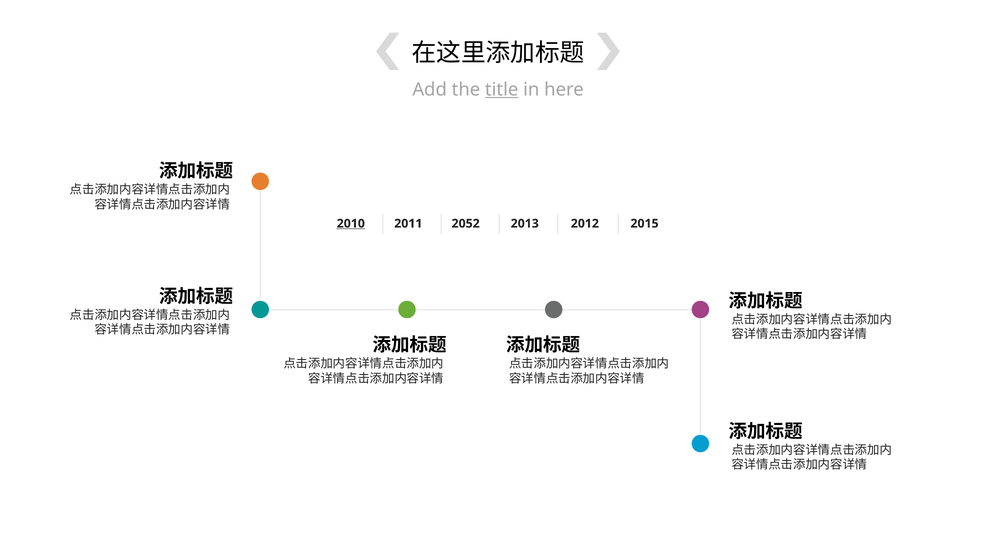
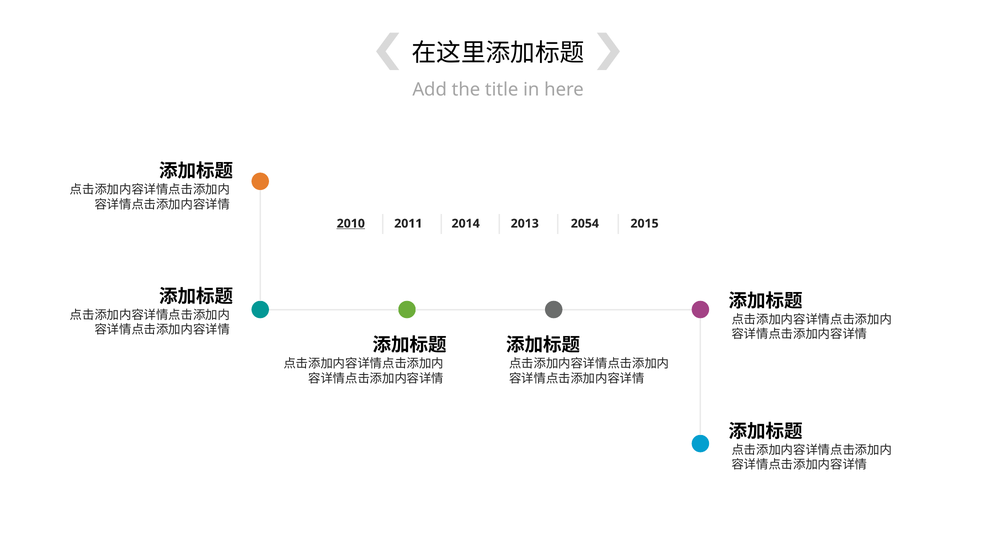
title underline: present -> none (502, 90)
2052: 2052 -> 2014 (466, 224)
2012: 2012 -> 2054 (585, 224)
